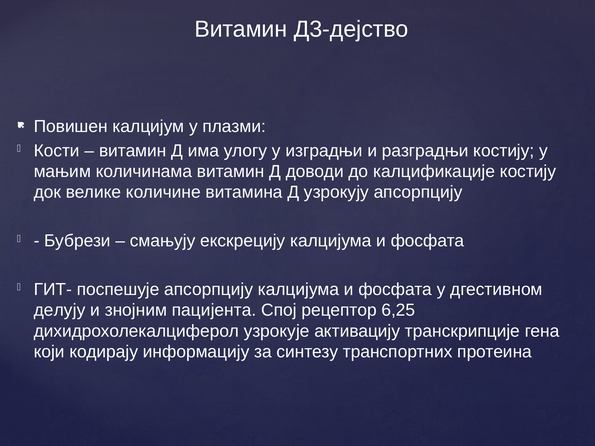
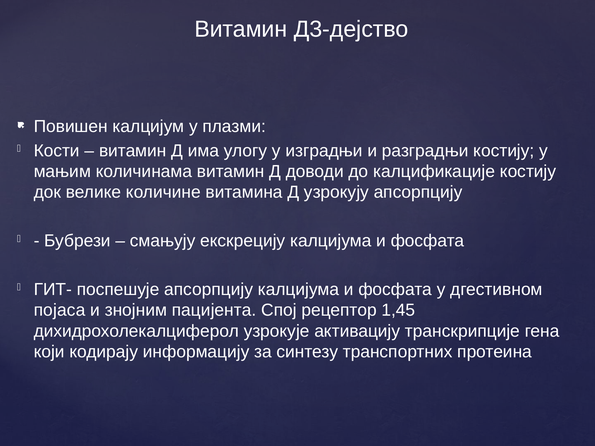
делују: делују -> појаса (60, 310)
6,25: 6,25 -> 1,45 (398, 310)
